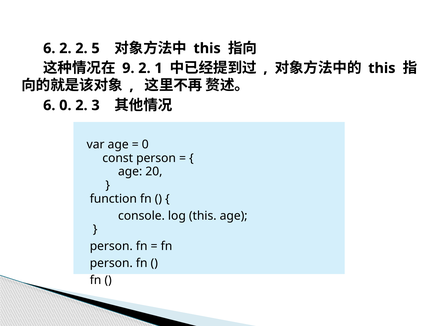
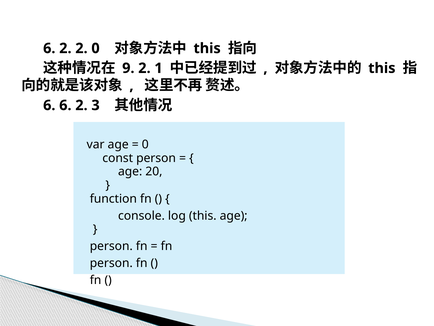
2 5: 5 -> 0 (96, 48)
6 0: 0 -> 6 (65, 105)
